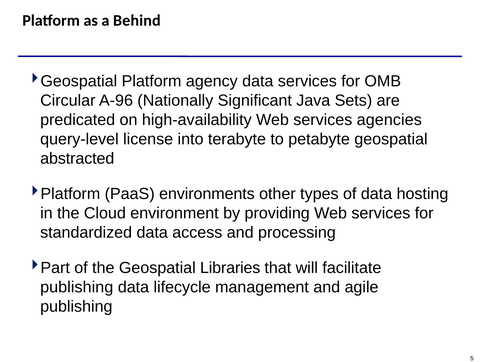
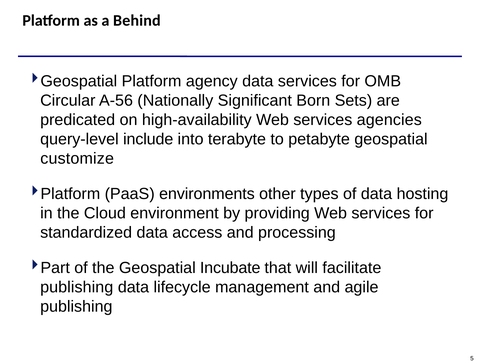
A-96: A-96 -> A-56 (116, 100)
Java: Java -> Born (313, 100)
license: license -> include (148, 139)
abstracted: abstracted -> customize (77, 158)
Libraries: Libraries -> Incubate (230, 267)
